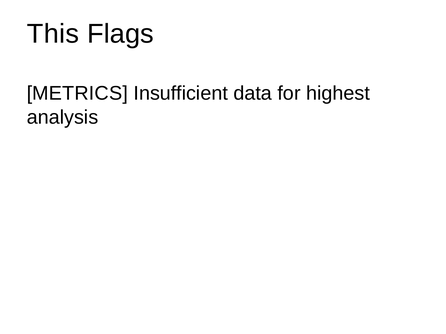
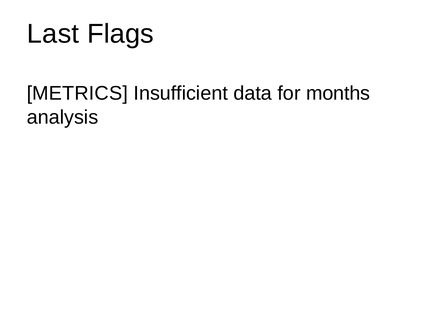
This: This -> Last (53, 34)
highest: highest -> months (338, 94)
